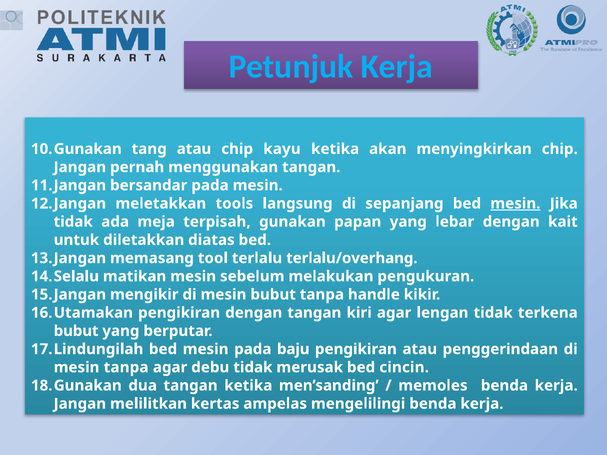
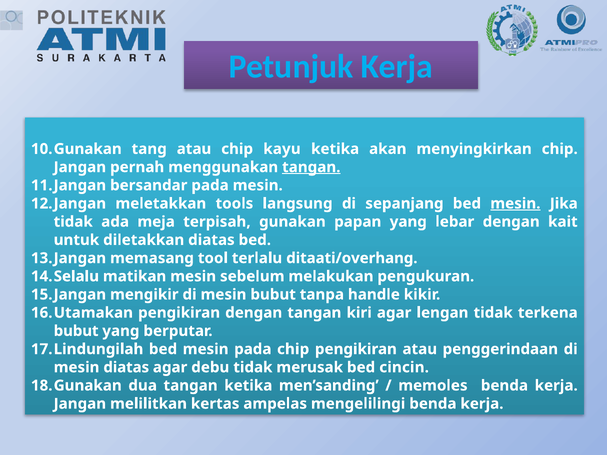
tangan underline: none -> present (311, 167)
terlalu/overhang: terlalu/overhang -> ditaati/overhang (352, 258)
pada baju: baju -> chip (293, 349)
mesin tanpa: tanpa -> diatas (126, 368)
